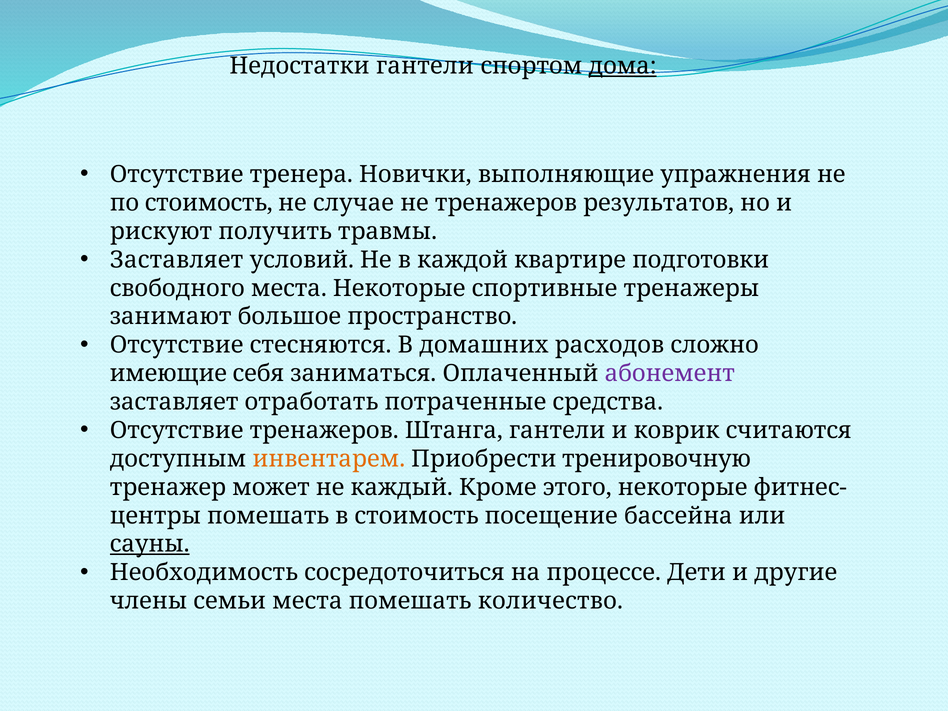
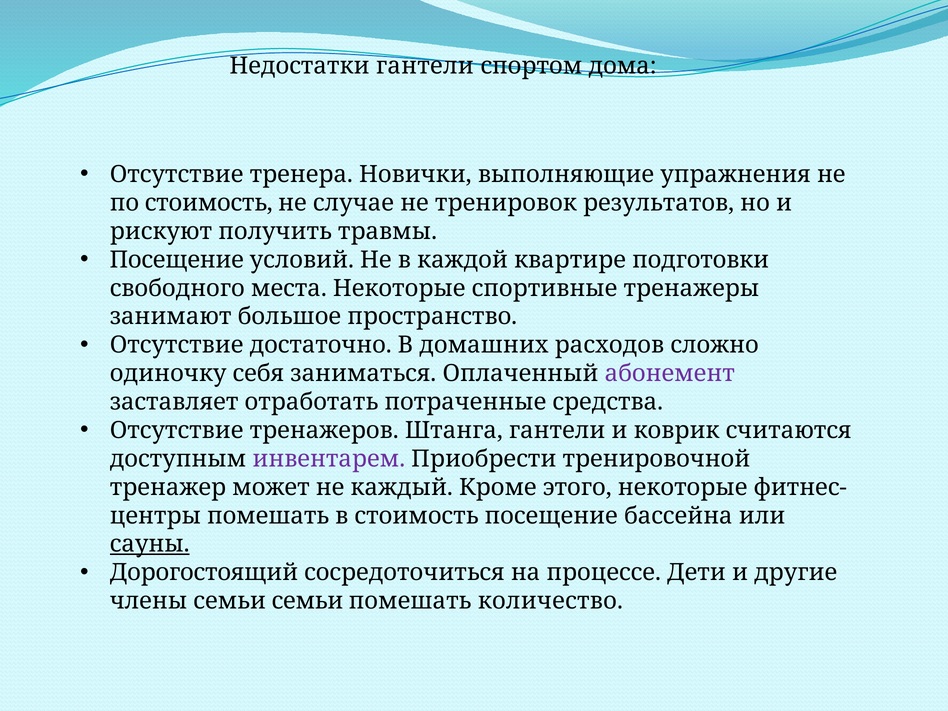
дома underline: present -> none (623, 66)
не тренажеров: тренажеров -> тренировок (506, 203)
Заставляет: Заставляет -> Посещение (177, 260)
стесняются: стесняются -> достаточно (321, 345)
имеющие: имеющие -> одиночку (168, 374)
инвентарем colour: orange -> purple (329, 459)
тренировочную: тренировочную -> тренировочной (656, 459)
Необходимость: Необходимость -> Дорогостоящий (204, 573)
семьи места: места -> семьи (308, 601)
